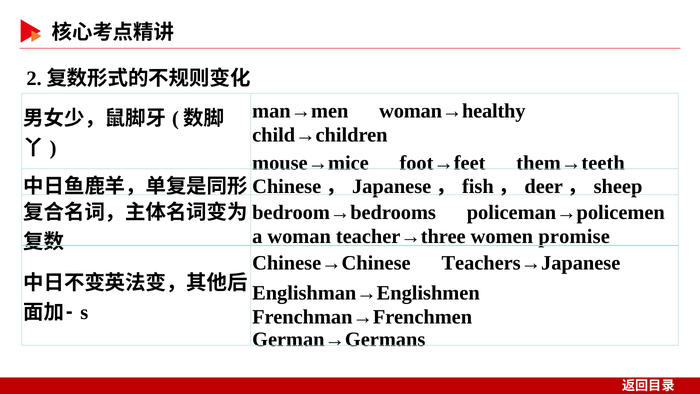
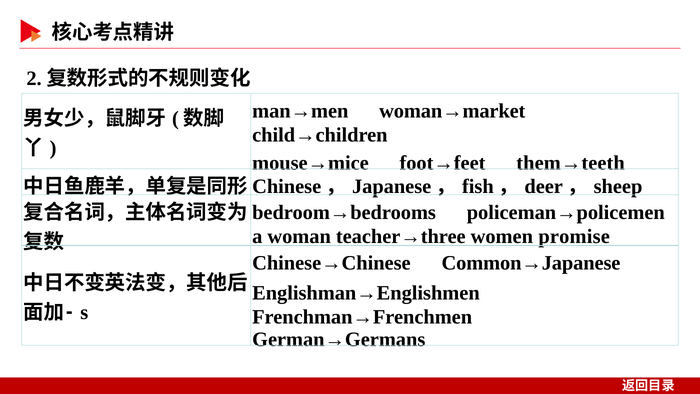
woman→healthy: woman→healthy -> woman→market (452, 111)
Teachers→Japanese: Teachers→Japanese -> Common→Japanese (531, 263)
